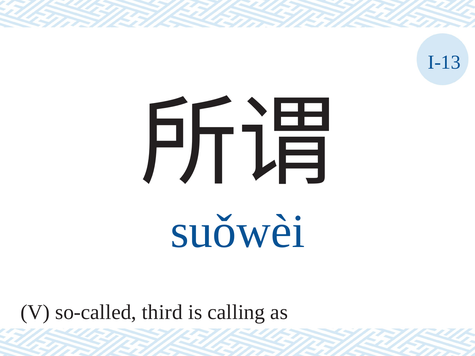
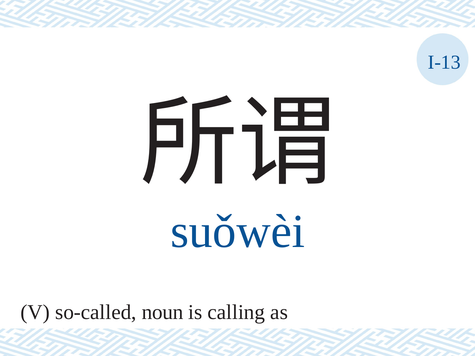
third: third -> noun (162, 313)
